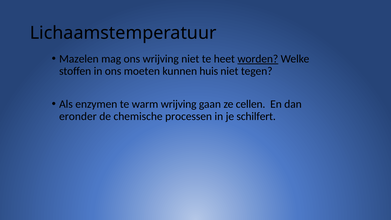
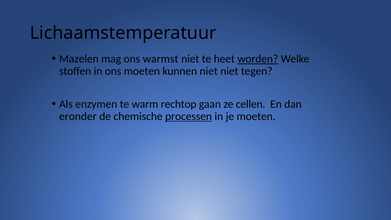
ons wrijving: wrijving -> warmst (161, 59)
kunnen huis: huis -> niet (209, 71)
warm wrijving: wrijving -> rechtop (179, 104)
processen underline: none -> present (189, 116)
je schilfert: schilfert -> moeten (256, 116)
